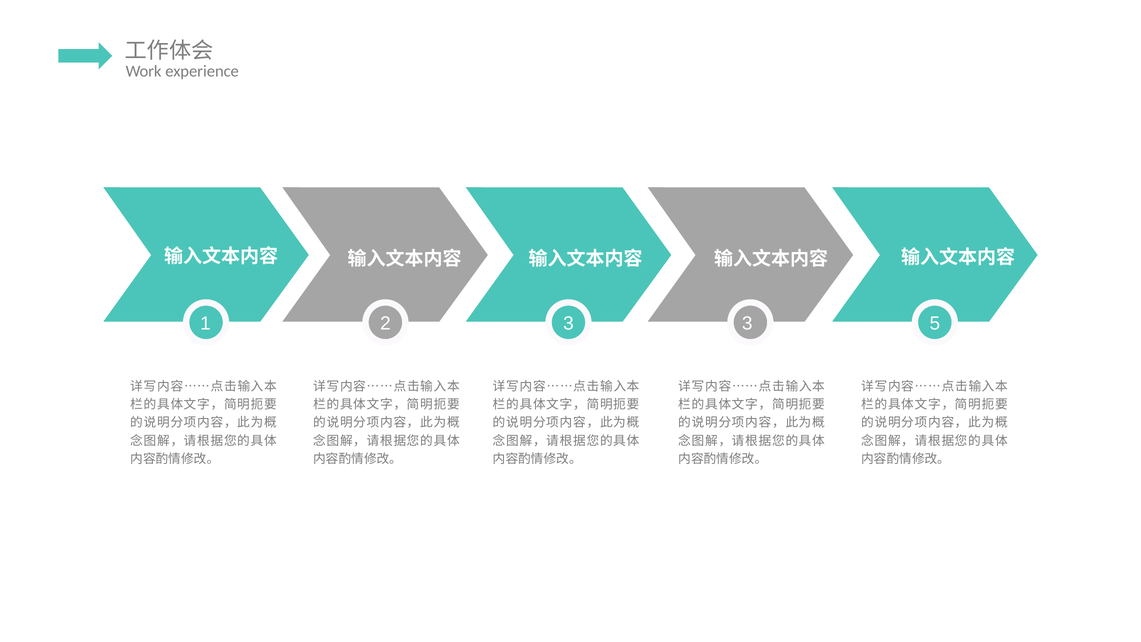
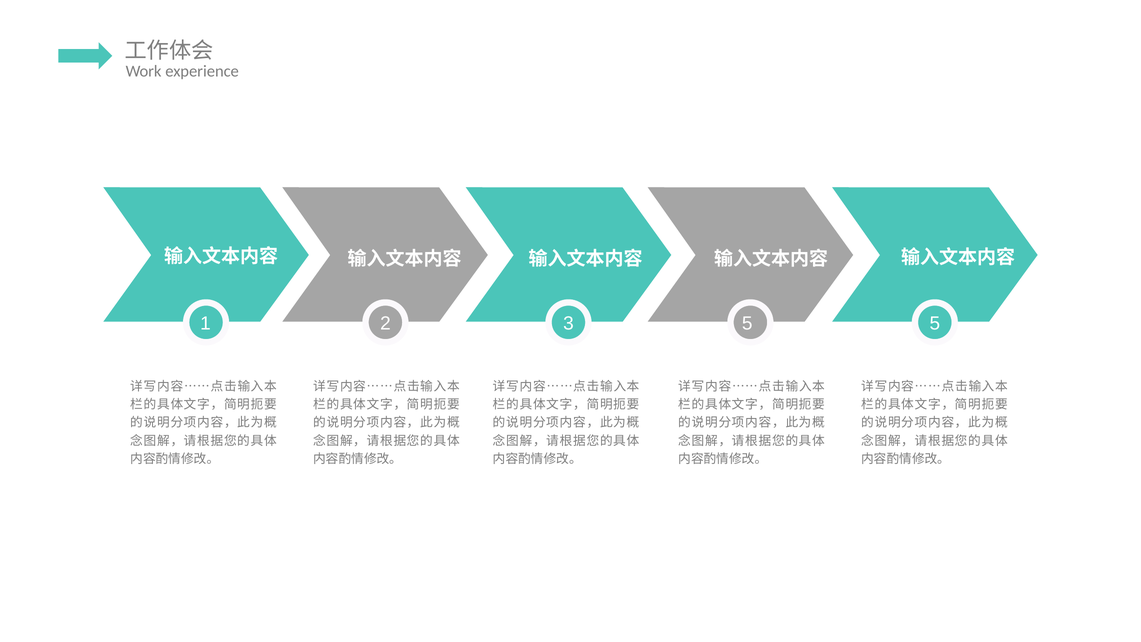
3 3: 3 -> 5 (747, 324)
